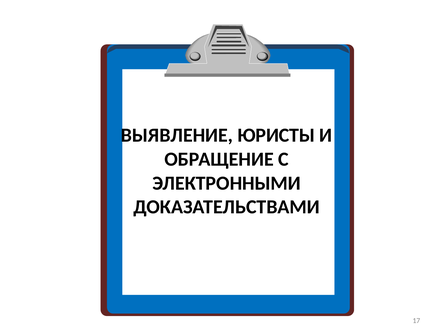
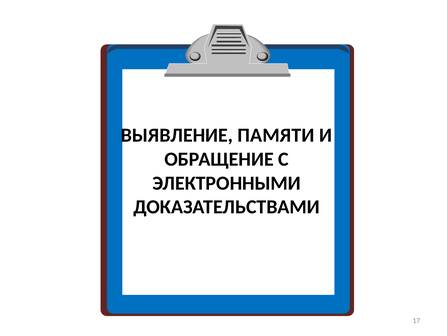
ЮРИСТЫ: ЮРИСТЫ -> ПАМЯТИ (276, 135)
